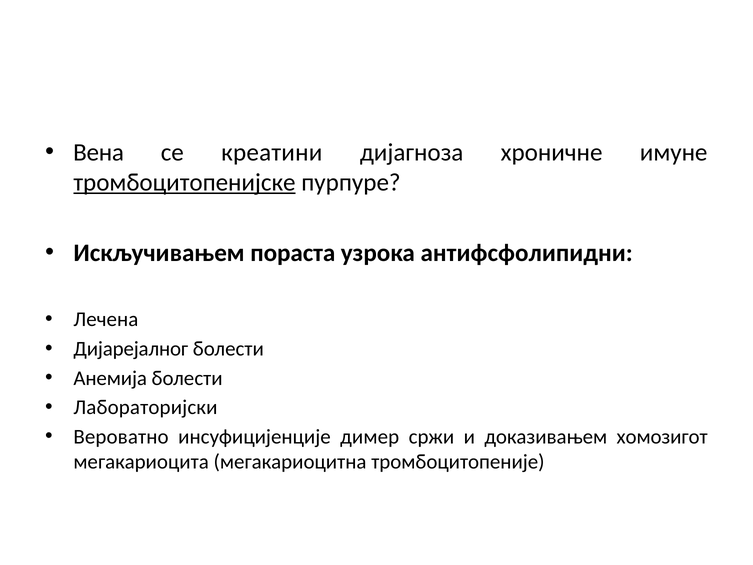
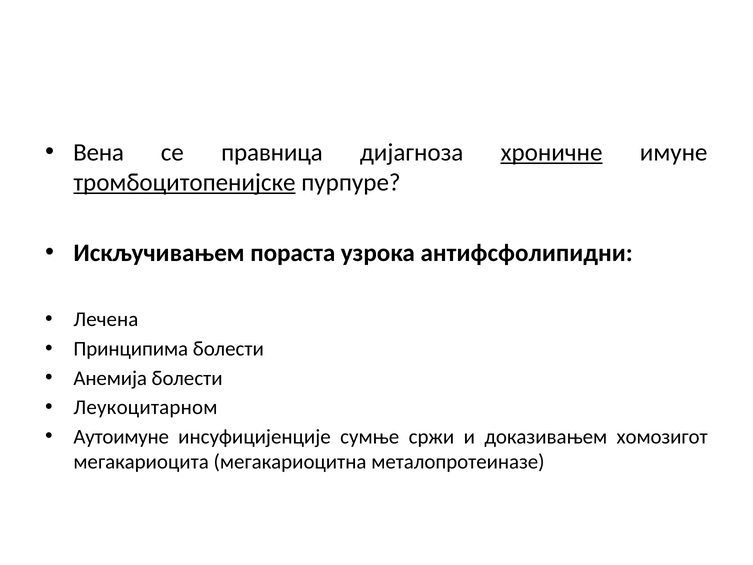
креатини: креатини -> правница (272, 152)
хроничне underline: none -> present (552, 152)
Дијарејалног: Дијарејалног -> Принципима (131, 349)
Лабораторијски: Лабораторијски -> Леукоцитарном (145, 407)
Вероватно: Вероватно -> Аутоимуне (121, 437)
димер: димер -> сумње (370, 437)
тромбоцитопеније: тромбоцитопеније -> металопротеиназе (458, 462)
